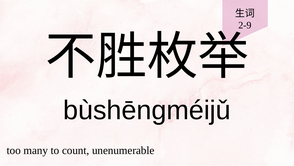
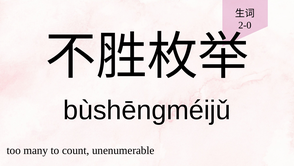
2-9: 2-9 -> 2-0 (245, 25)
